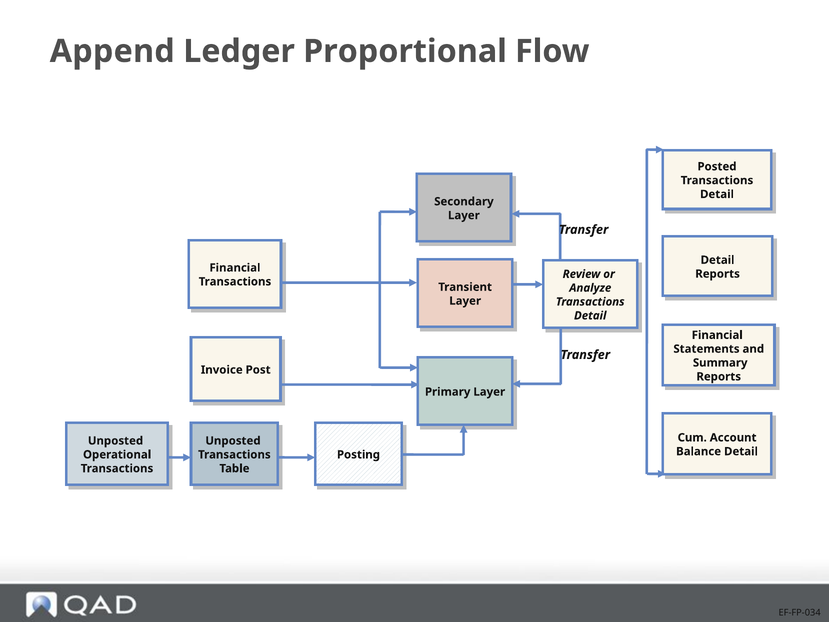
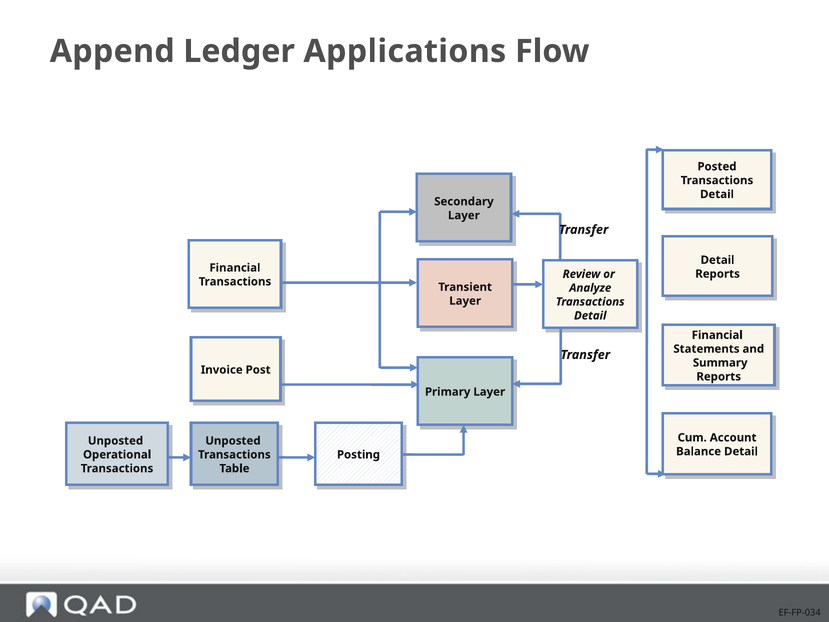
Proportional: Proportional -> Applications (405, 51)
